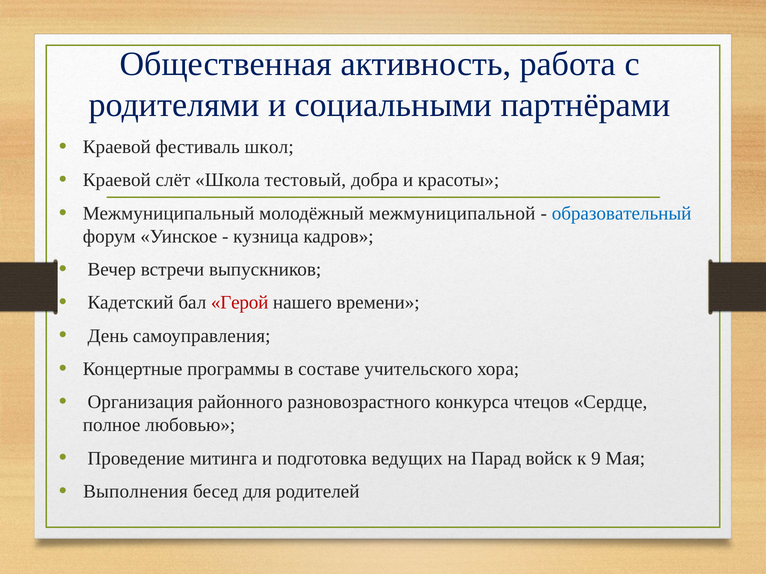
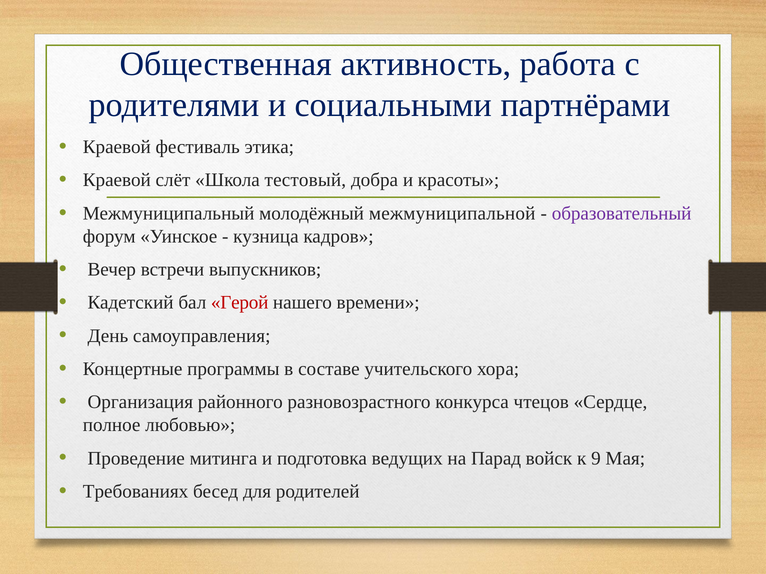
школ: школ -> этика (269, 147)
образовательный colour: blue -> purple (622, 213)
Выполнения: Выполнения -> Требованиях (136, 492)
